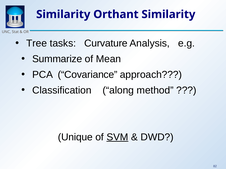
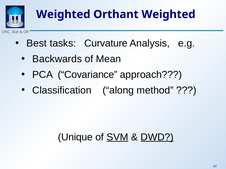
Similarity: Similarity -> Weighted (63, 14)
Orthant Similarity: Similarity -> Weighted (168, 14)
Tree: Tree -> Best (37, 43)
Summarize: Summarize -> Backwards (57, 59)
DWD underline: none -> present (157, 137)
